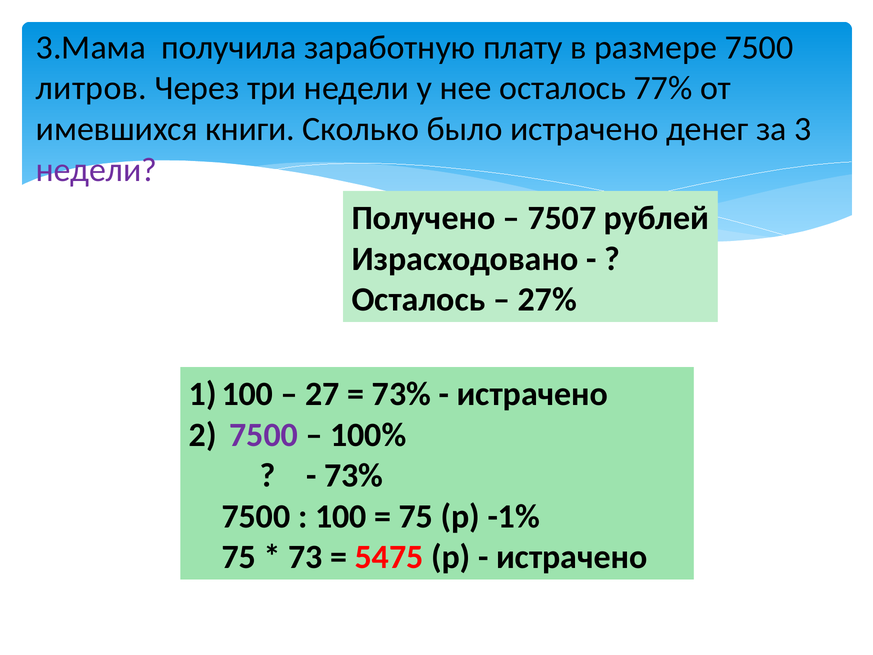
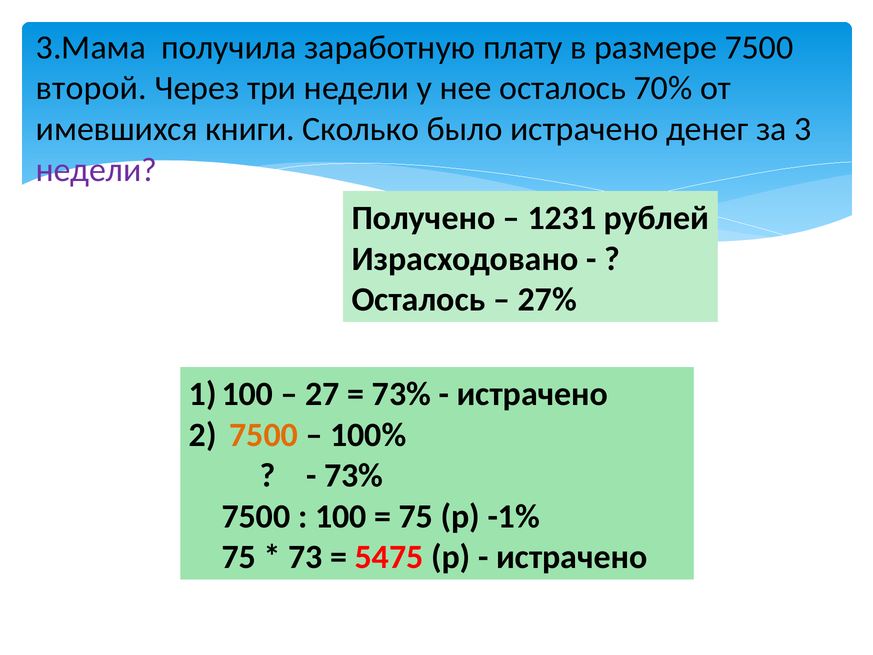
литров: литров -> второй (91, 88)
77%: 77% -> 70% (663, 88)
7507: 7507 -> 1231 (562, 218)
7500 colour: purple -> orange (264, 435)
